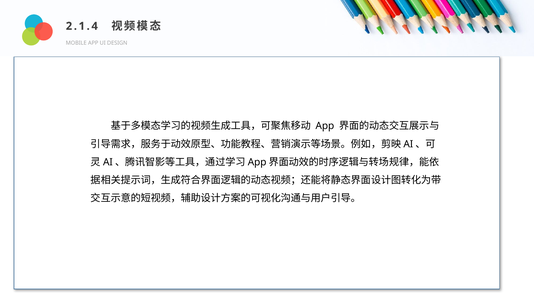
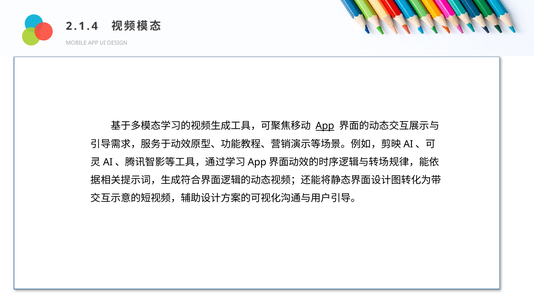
App underline: none -> present (325, 126)
